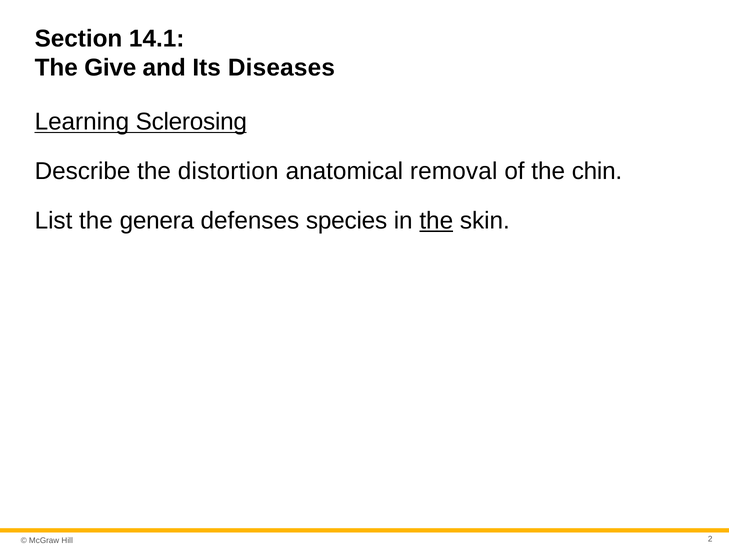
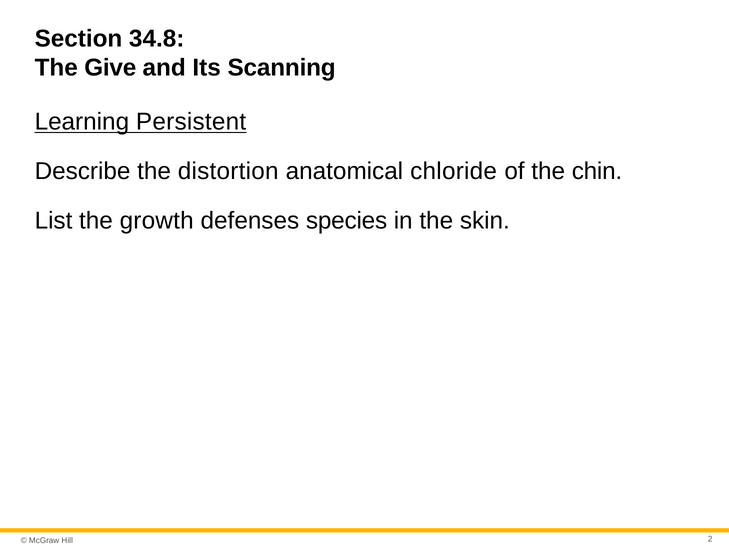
14.1: 14.1 -> 34.8 (157, 38)
Diseases: Diseases -> Scanning (282, 68)
Sclerosing: Sclerosing -> Persistent (191, 122)
removal: removal -> chloride (454, 171)
genera: genera -> growth (157, 220)
the underline: present -> none (436, 220)
